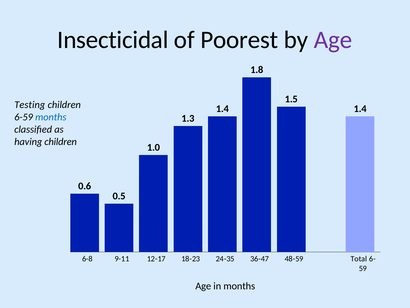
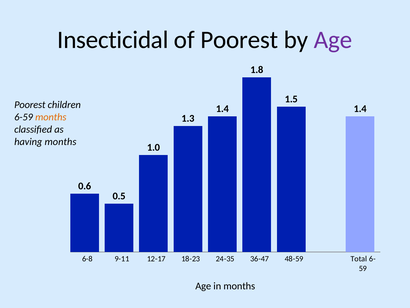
Testing: Testing -> Poorest (30, 105)
months colour: blue -> orange (51, 117)
having children: children -> months (61, 141)
